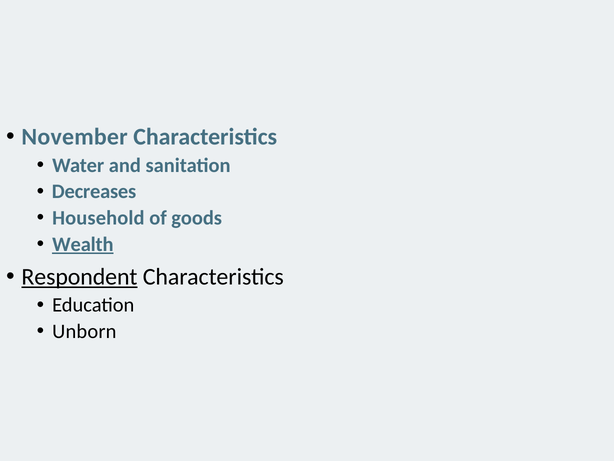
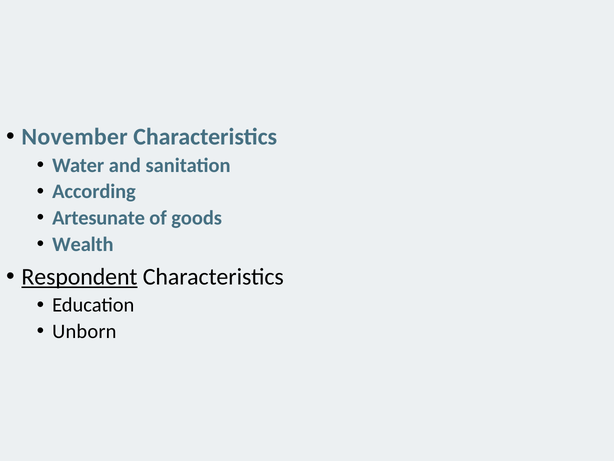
Decreases: Decreases -> According (94, 191)
Household: Household -> Artesunate (99, 218)
Wealth underline: present -> none (83, 244)
